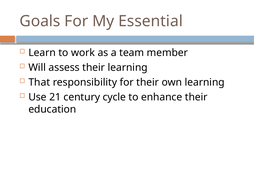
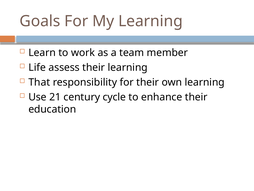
My Essential: Essential -> Learning (151, 21)
Will: Will -> Life (37, 67)
